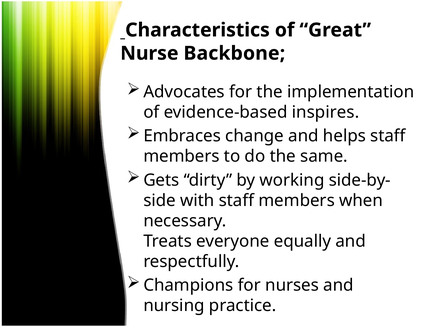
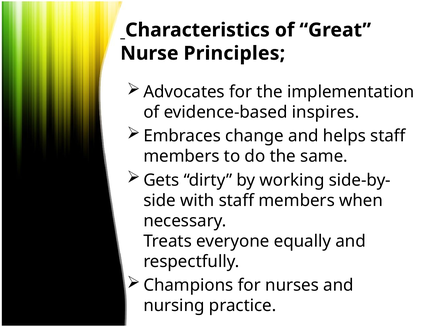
Backbone: Backbone -> Principles (234, 53)
